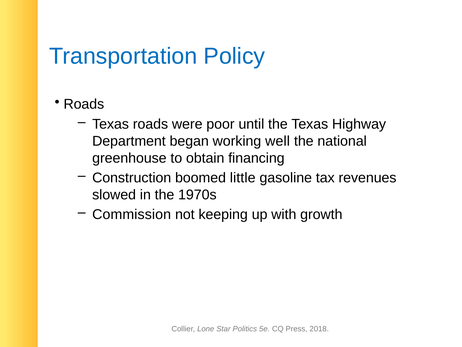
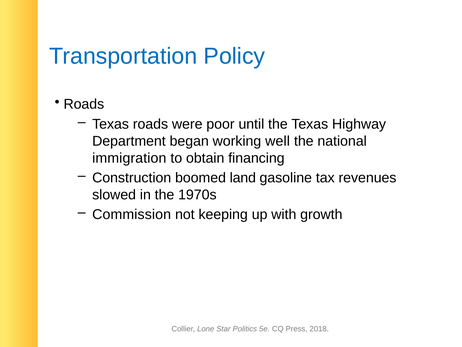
greenhouse: greenhouse -> immigration (129, 158)
little: little -> land (243, 178)
